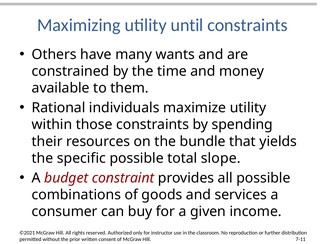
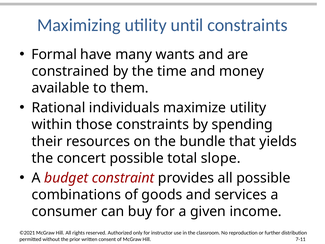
Others: Others -> Formal (54, 54)
specific: specific -> concert (81, 158)
